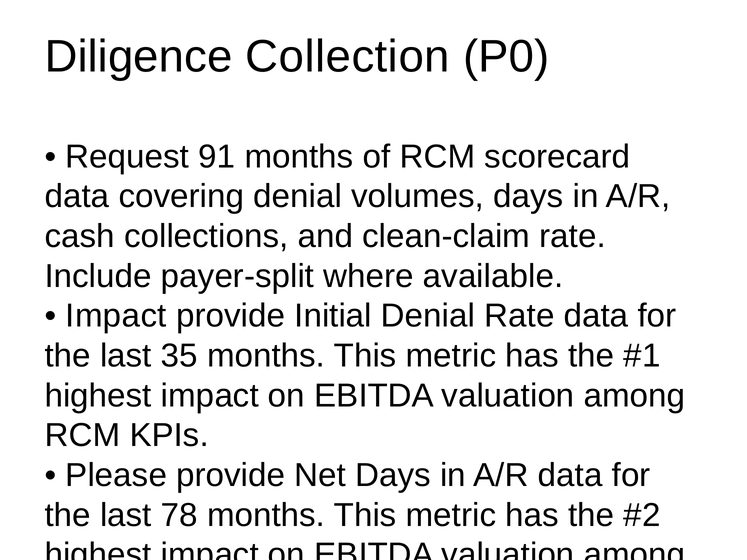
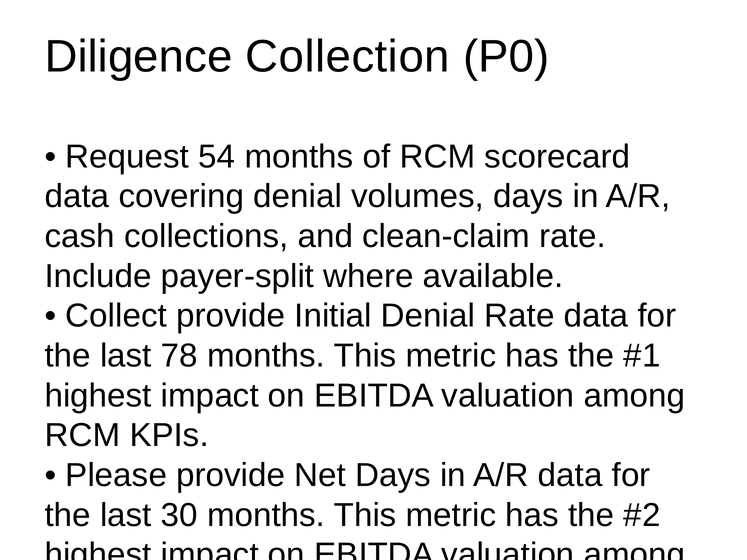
91: 91 -> 54 (217, 157)
Impact: Impact -> Collect (116, 316)
35: 35 -> 78 (179, 356)
78: 78 -> 30 (179, 515)
